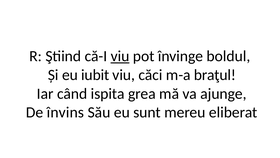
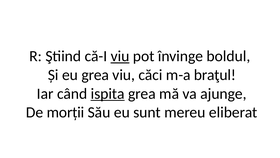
eu iubit: iubit -> grea (95, 75)
ispita underline: none -> present (108, 93)
învins: învins -> morții (66, 112)
